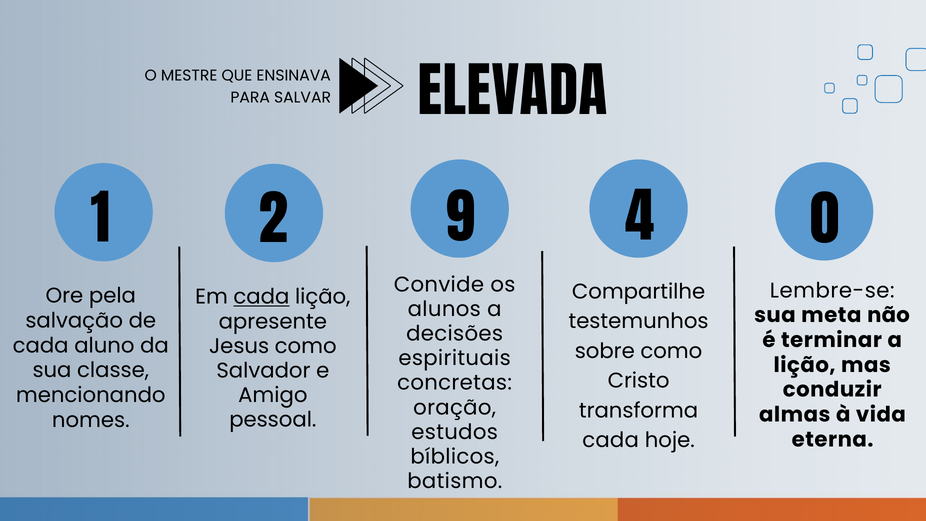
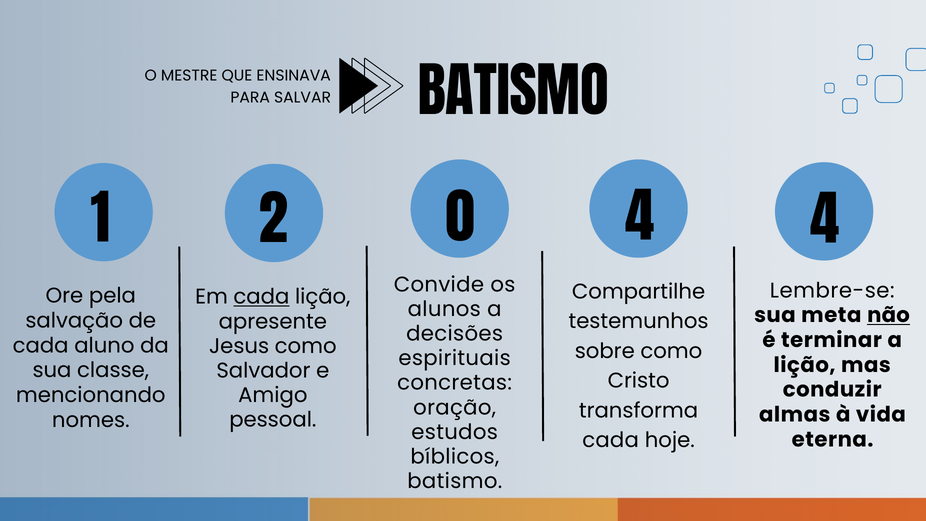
ELEVADA: ELEVADA -> BATISMO (513, 95)
9: 9 -> 0 (460, 221)
4 0: 0 -> 4 (825, 223)
não underline: none -> present (889, 315)
